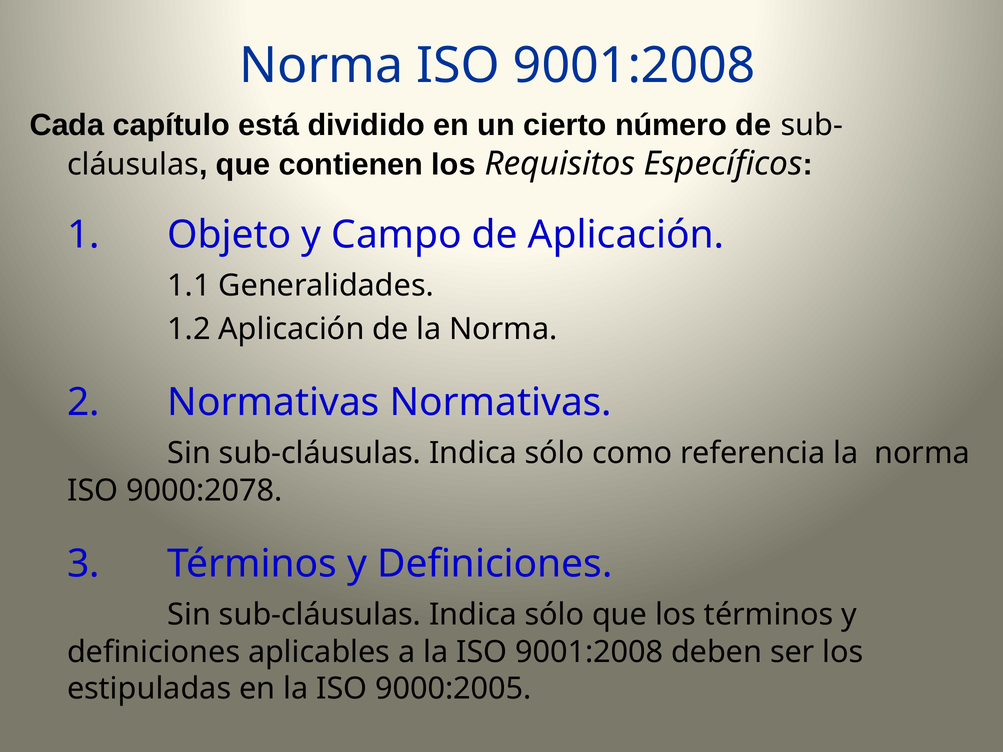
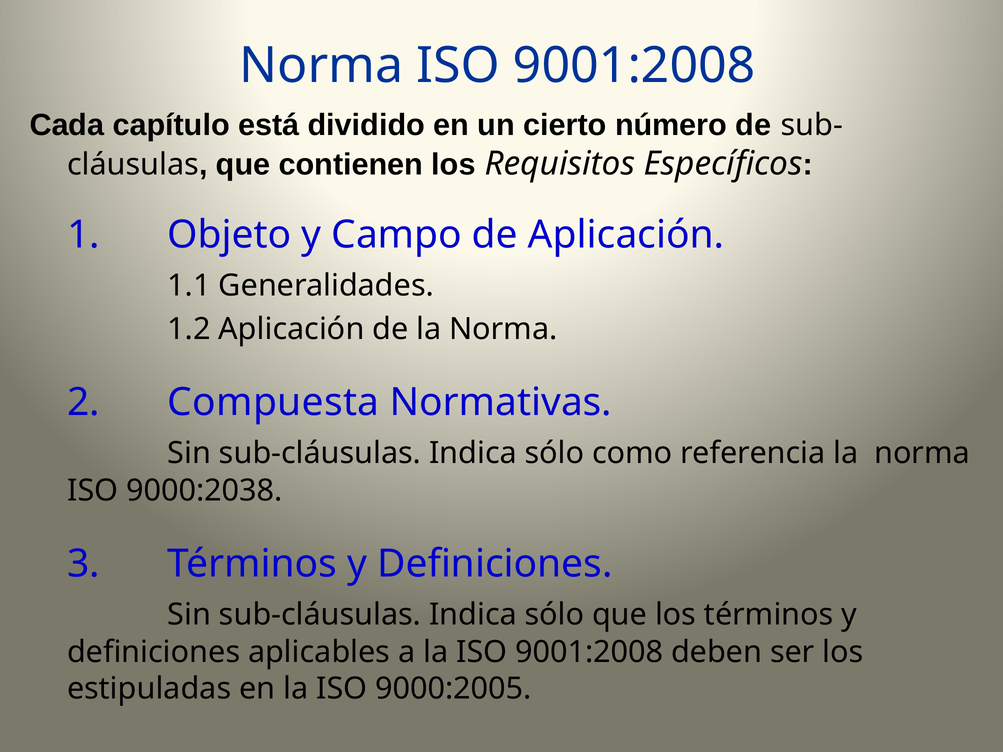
2 Normativas: Normativas -> Compuesta (273, 403)
9000:2078: 9000:2078 -> 9000:2038 (204, 491)
